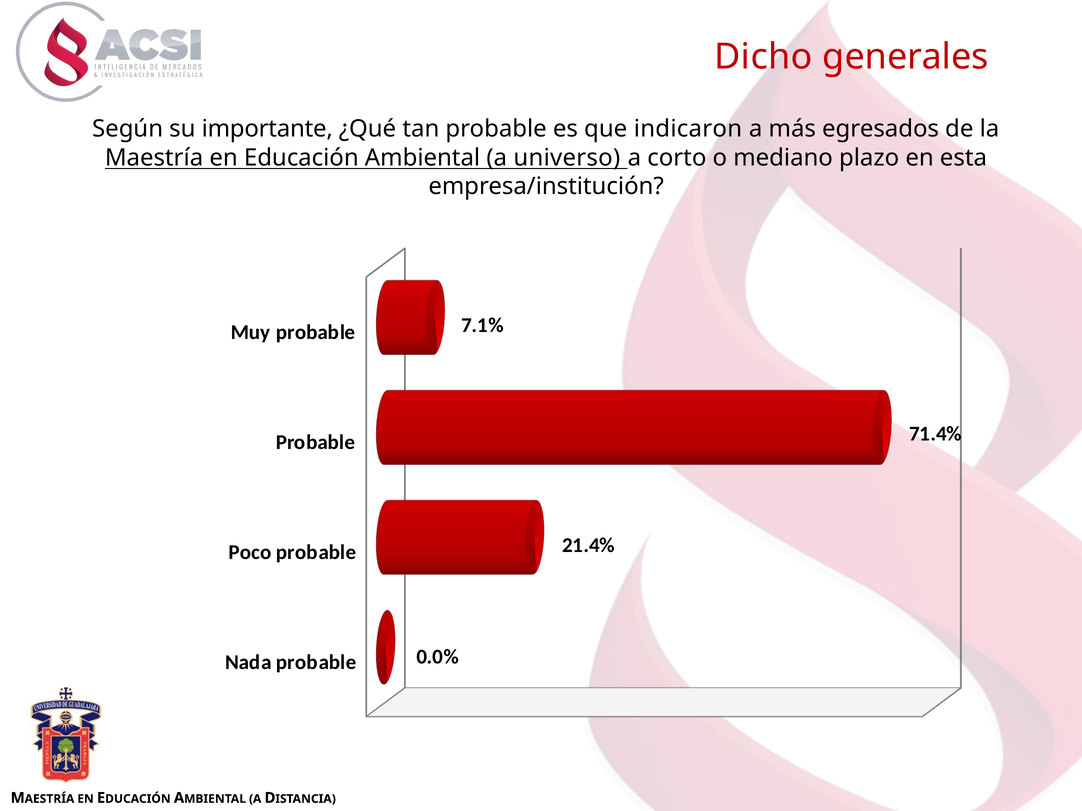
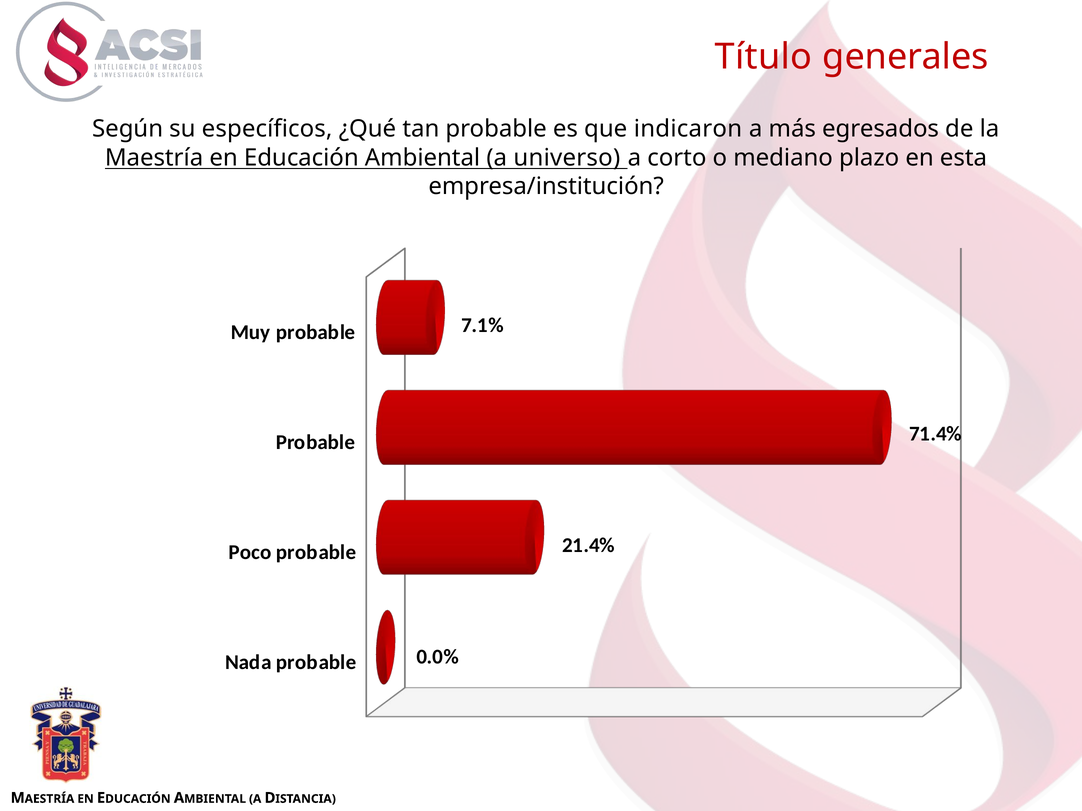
Dicho: Dicho -> Título (763, 57)
importante: importante -> específicos (267, 129)
